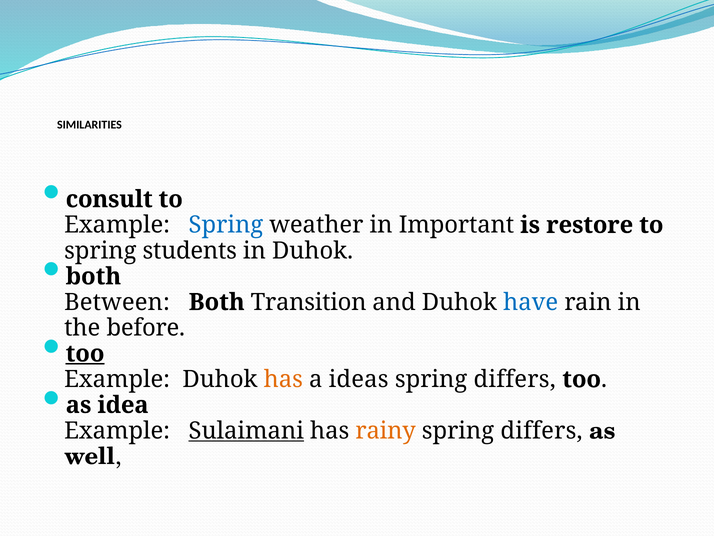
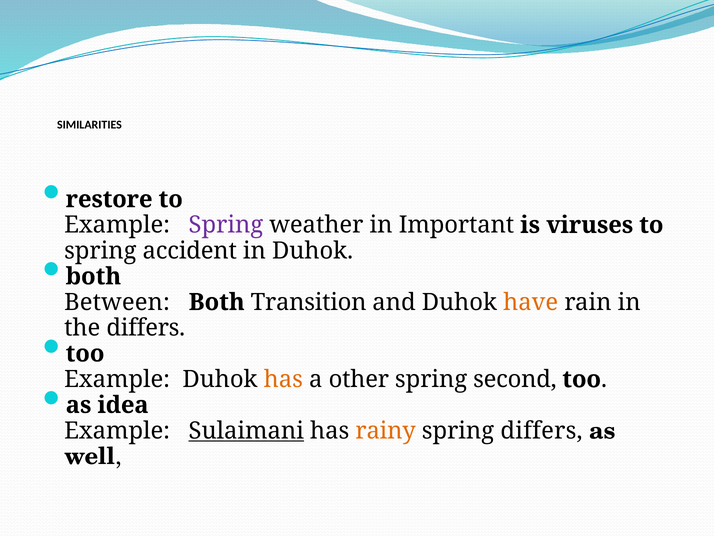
consult: consult -> restore (109, 199)
Spring colour: blue -> purple (226, 225)
restore: restore -> viruses (590, 225)
students: students -> accident (190, 251)
have colour: blue -> orange (531, 302)
the before: before -> differs (146, 328)
too underline: present -> none (85, 353)
ideas: ideas -> other (359, 379)
differs: differs -> second (515, 379)
